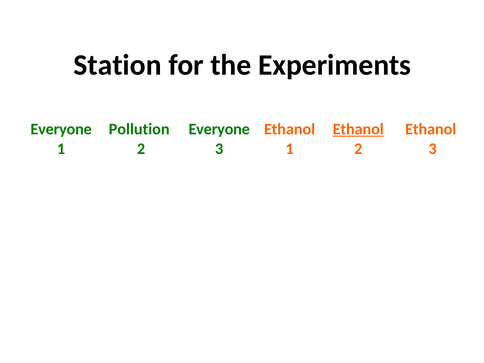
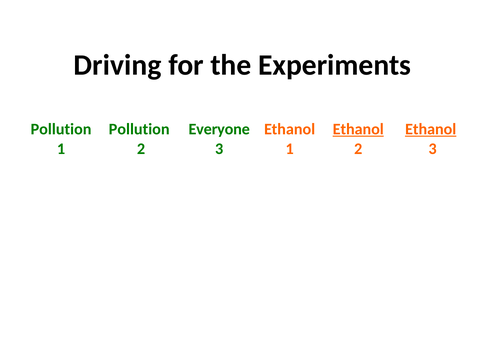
Station: Station -> Driving (118, 65)
Everyone: Everyone -> Pollution (61, 129)
Ethanol underline: none -> present (431, 129)
